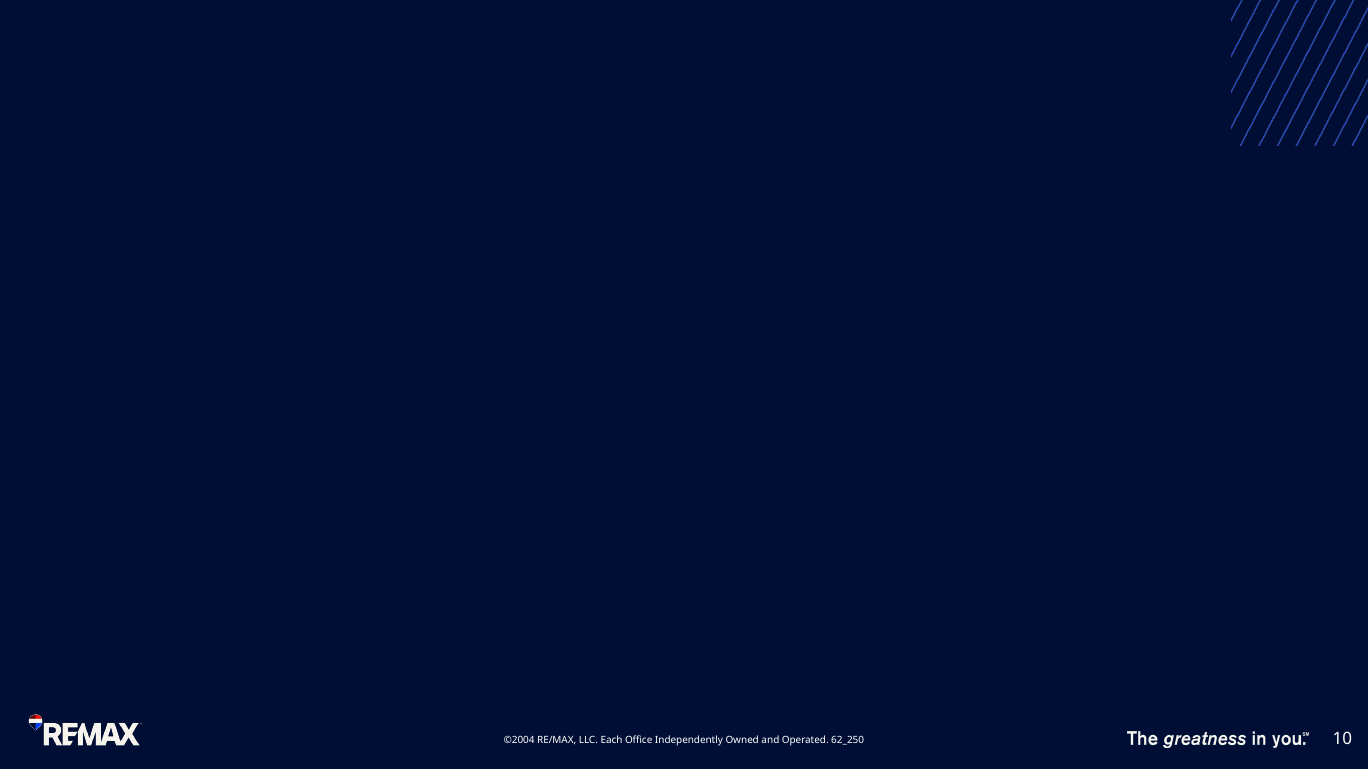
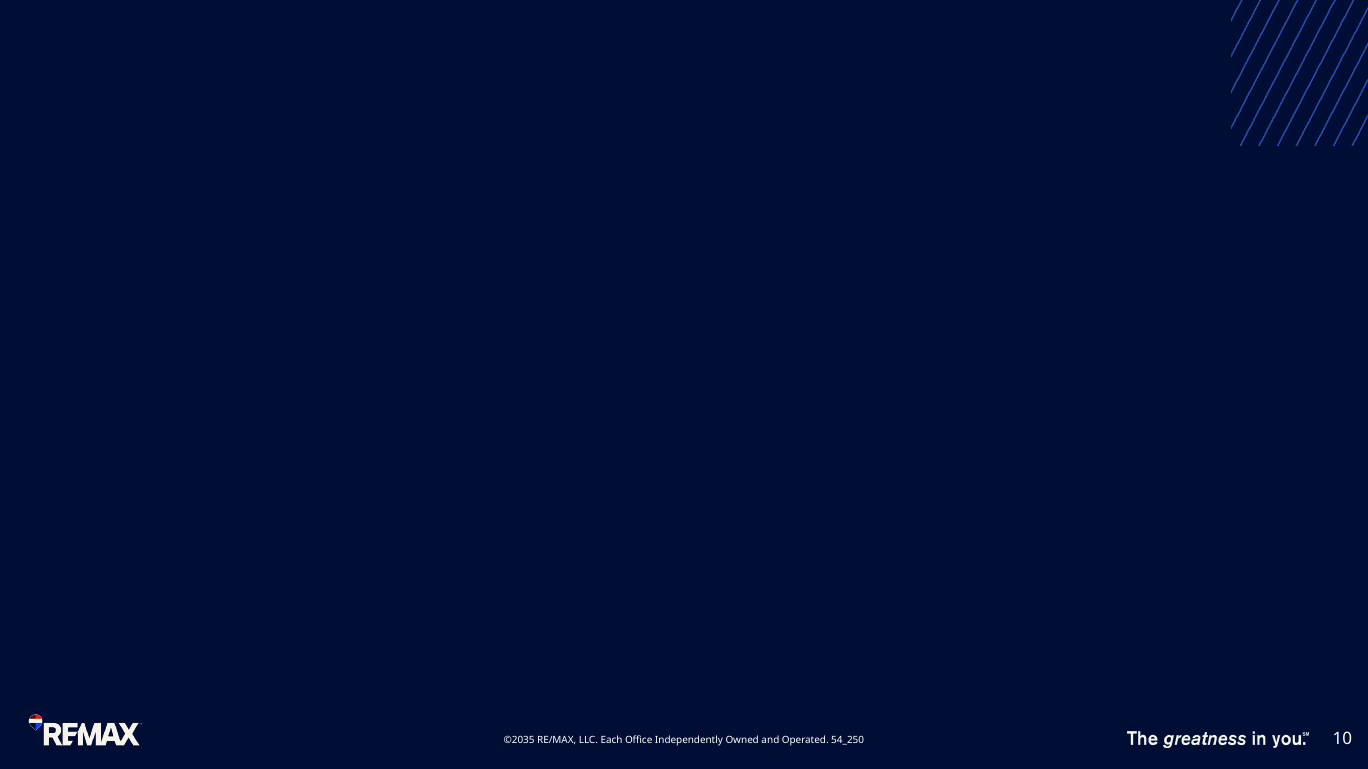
©2004: ©2004 -> ©2035 (519, 740)
62_250: 62_250 -> 54_250 (848, 740)
